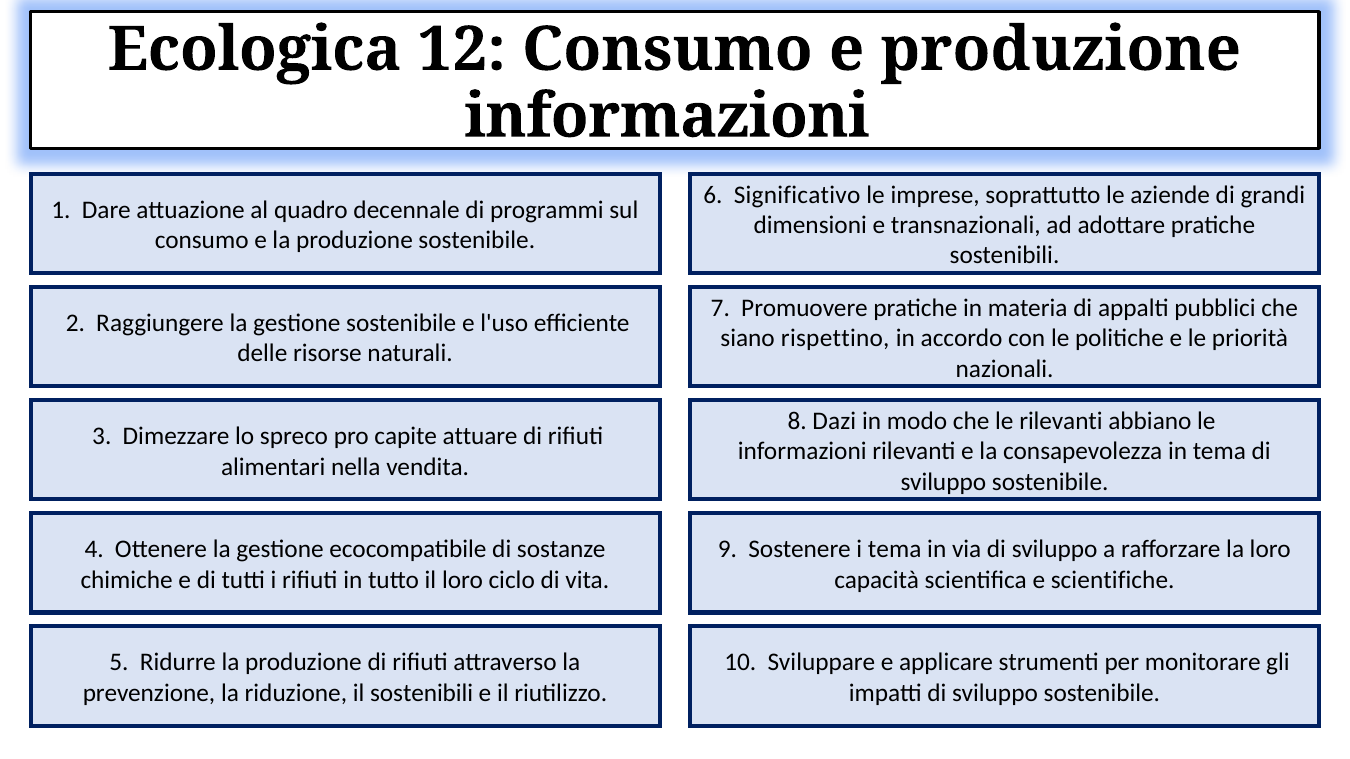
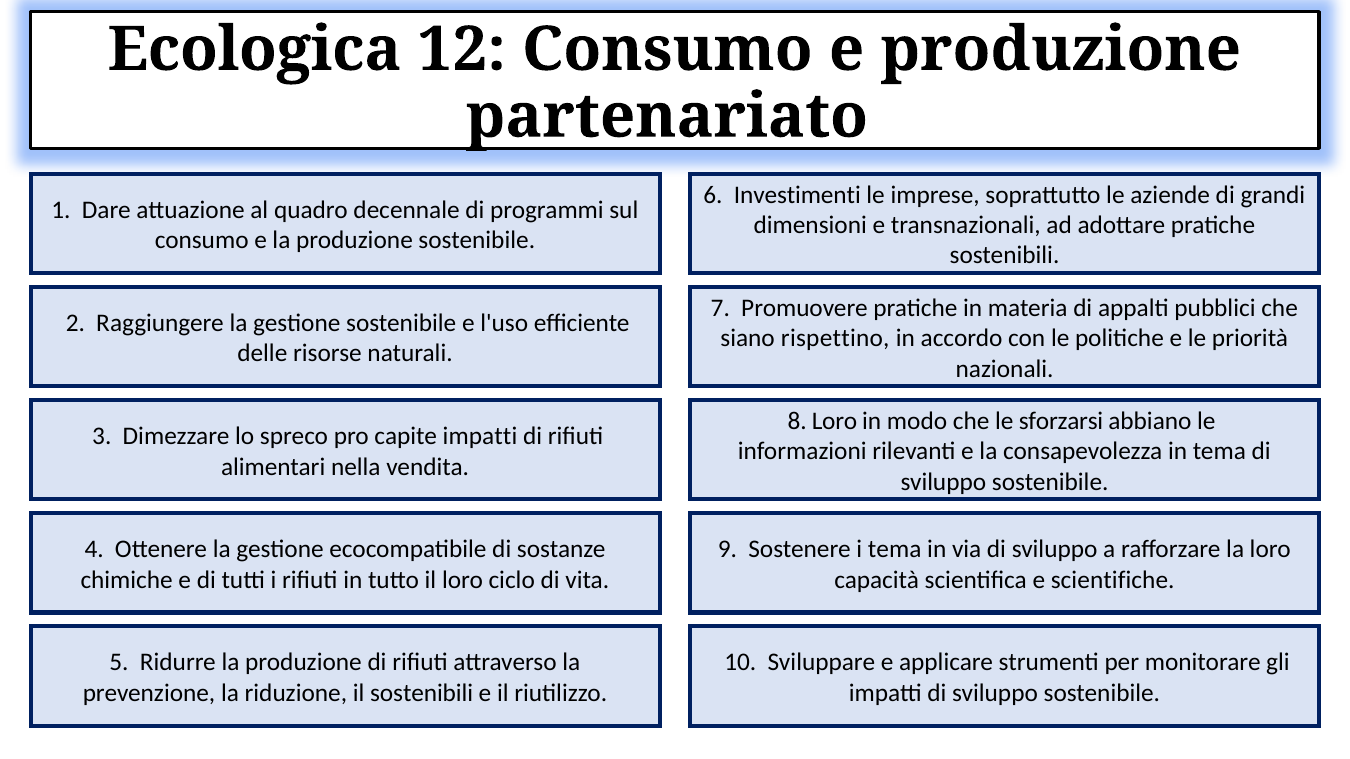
informazioni: informazioni -> partenariato (667, 116)
Significativo: Significativo -> Investimenti (797, 195)
8 Dazi: Dazi -> Loro (834, 421)
le rilevanti: rilevanti -> sforzarsi (1061, 421)
capite attuare: attuare -> impatti (480, 437)
